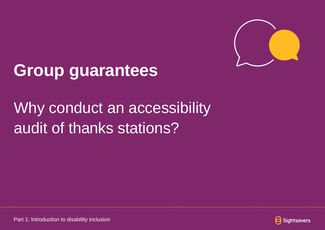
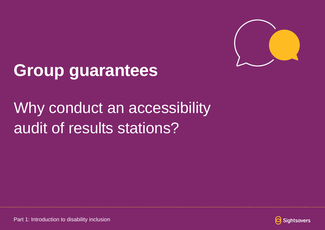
thanks: thanks -> results (91, 128)
